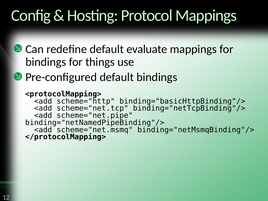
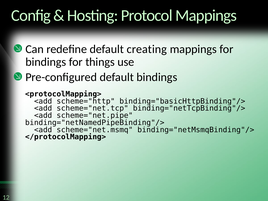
evaluate: evaluate -> creating (147, 49)
